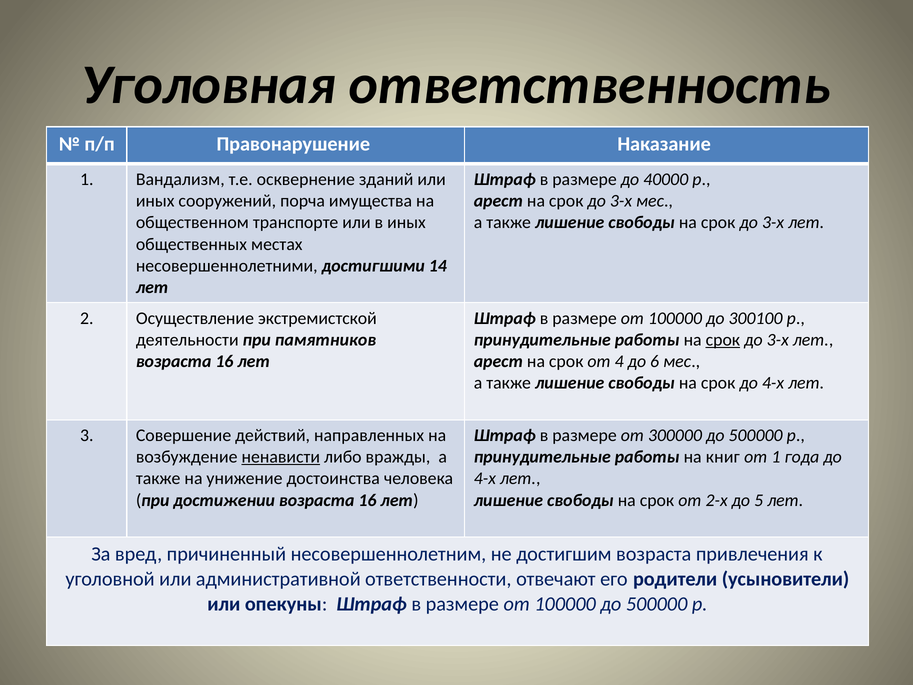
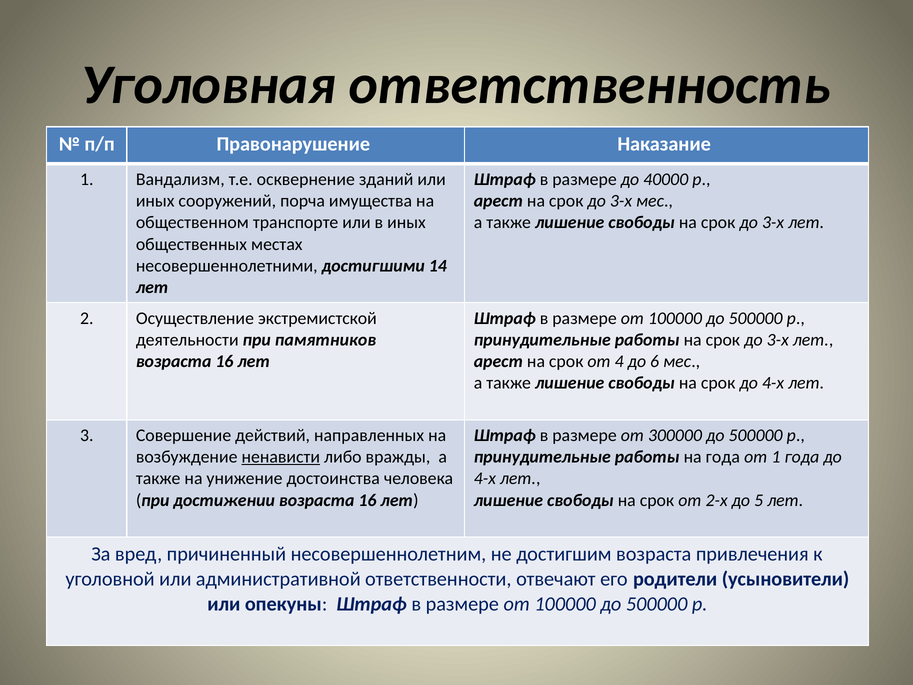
300100: 300100 -> 500000 (756, 318)
срок underline: present -> none (723, 340)
на книг: книг -> года (723, 457)
